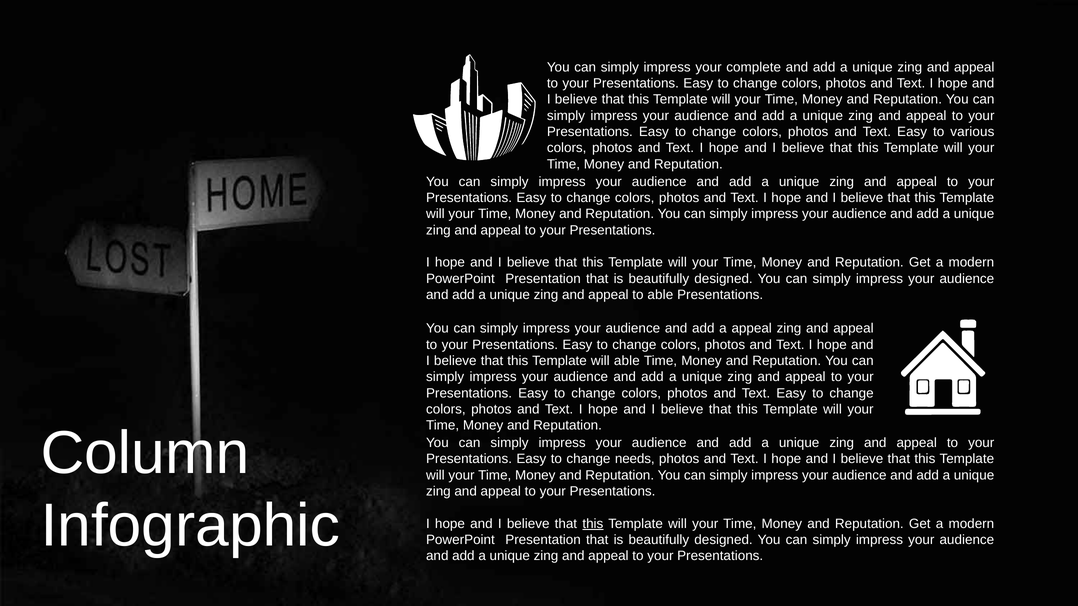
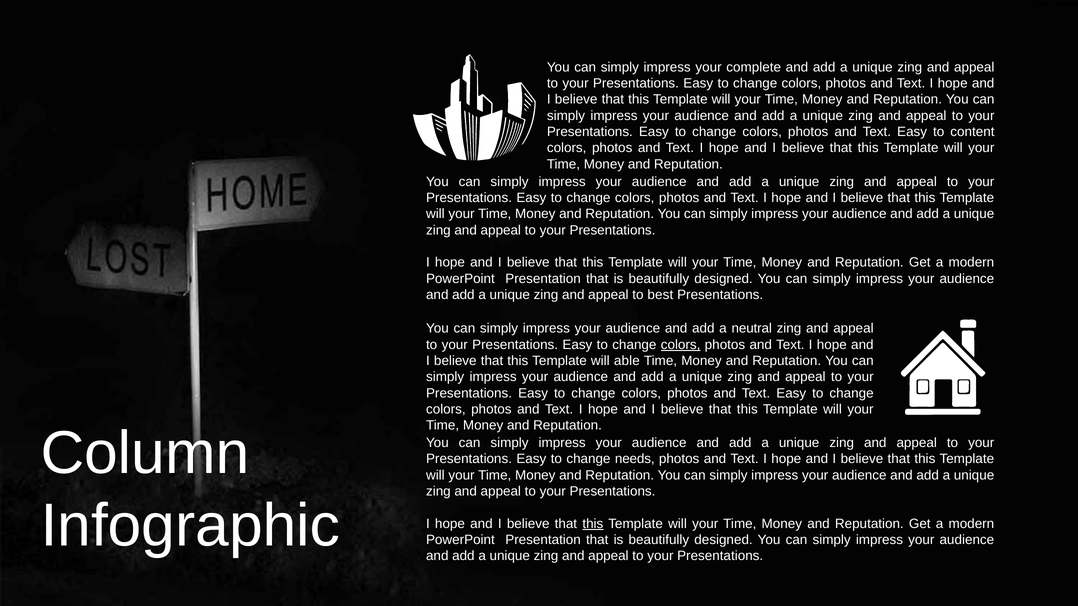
various: various -> content (972, 132)
to able: able -> best (660, 295)
a appeal: appeal -> neutral (752, 329)
colors underline: none -> present (681, 345)
